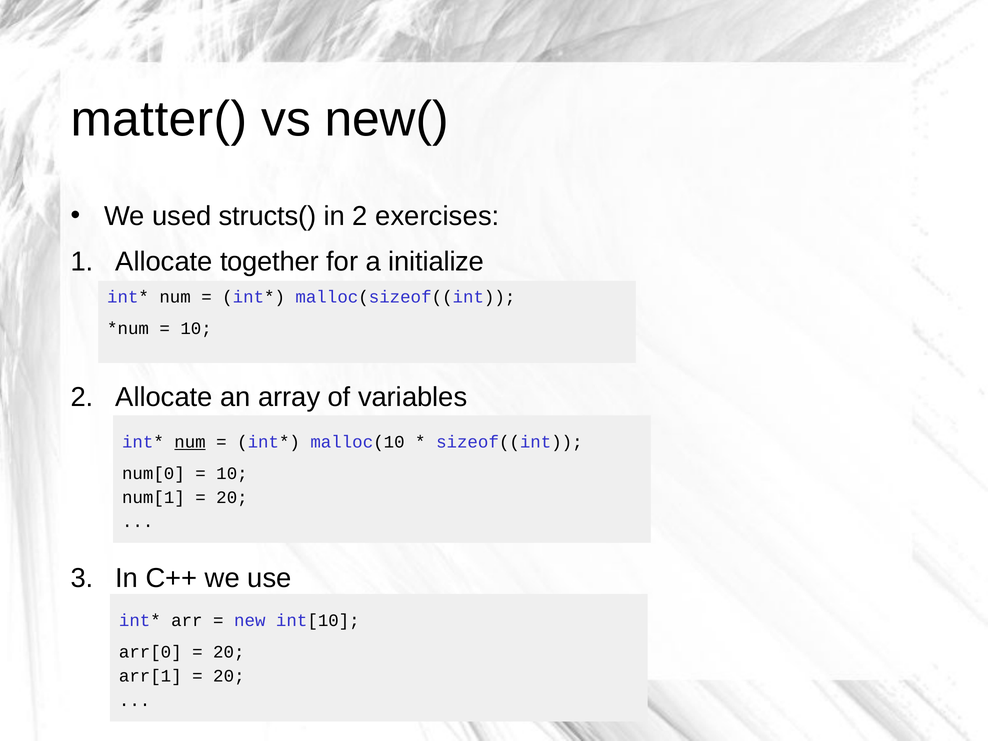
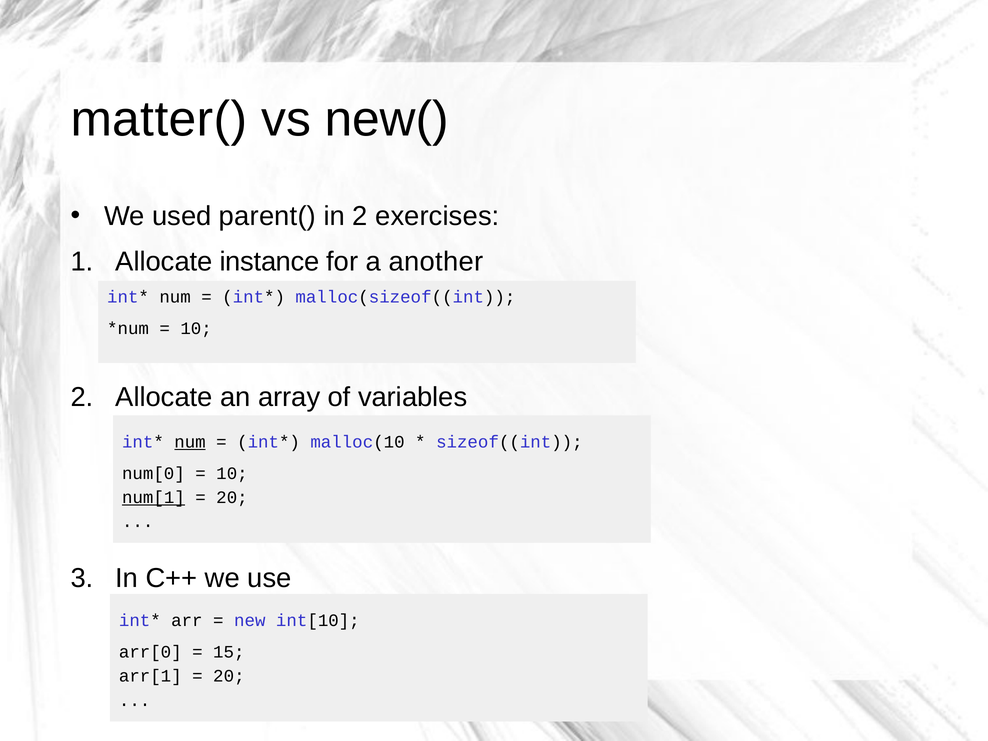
structs(: structs( -> parent( (267, 216)
together: together -> instance (270, 262)
initialize: initialize -> another (436, 262)
num[1 underline: none -> present (153, 498)
20: 20 -> 15 (229, 652)
